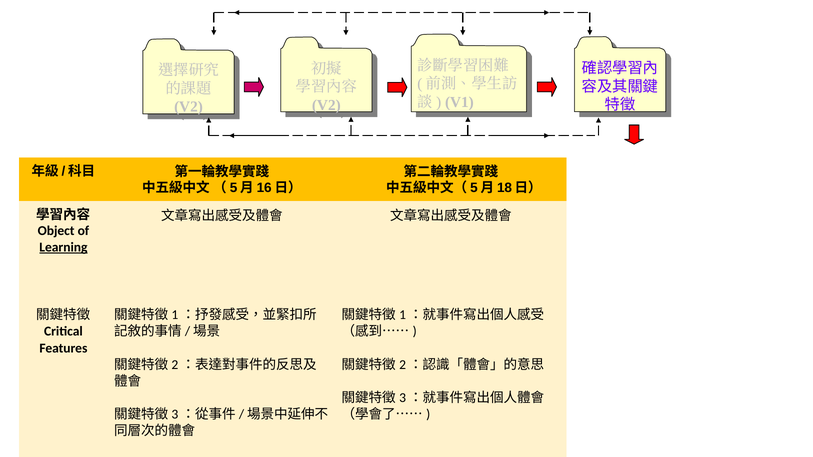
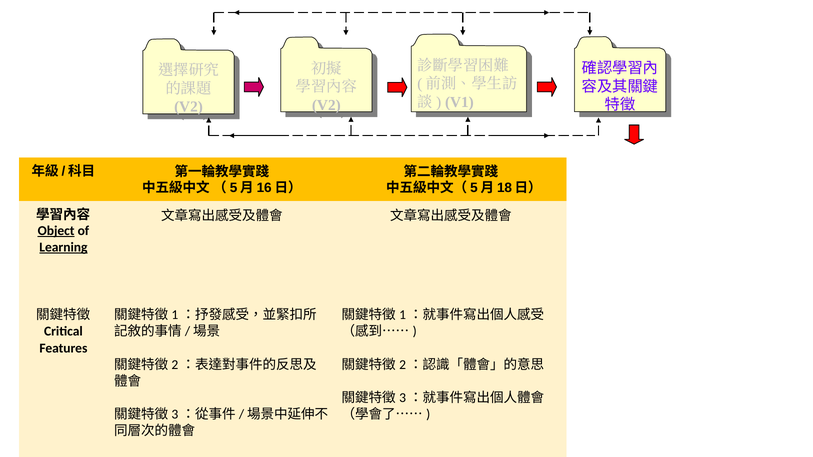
Object underline: none -> present (56, 231)
